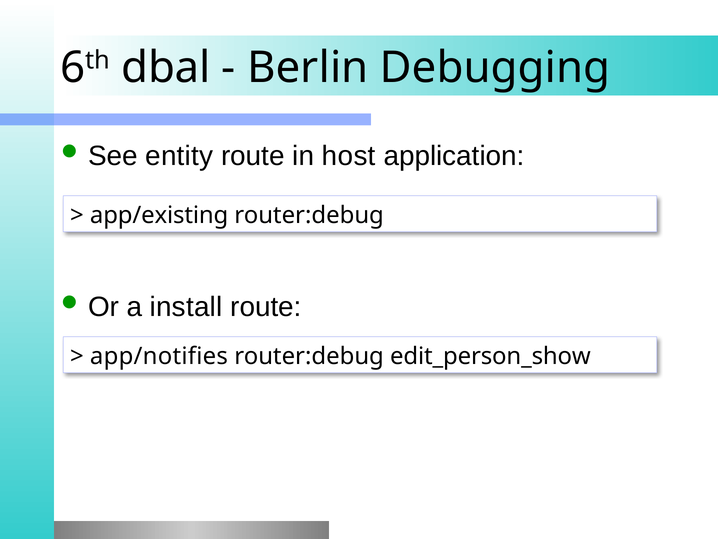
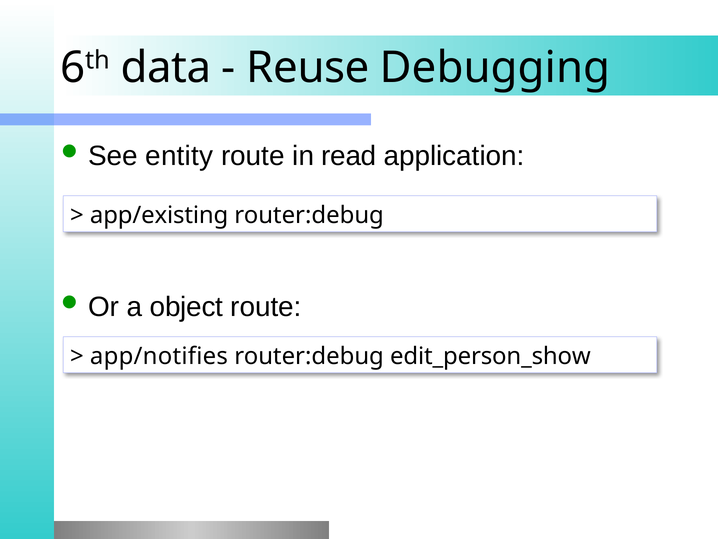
dbal: dbal -> data (166, 67)
Berlin: Berlin -> Reuse (308, 67)
host: host -> read (349, 156)
install: install -> object (186, 307)
